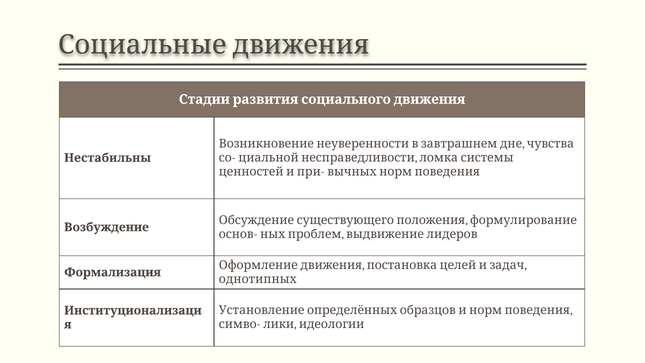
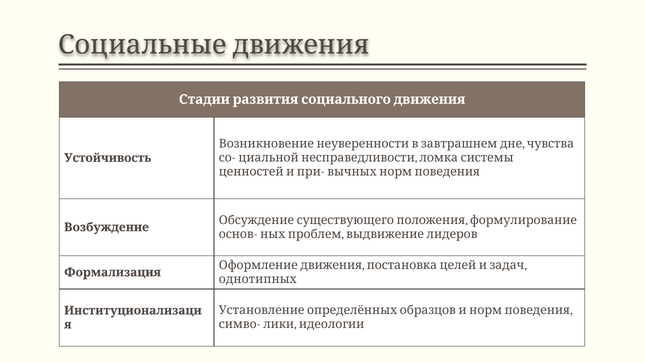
Нестабильны: Нестабильны -> Устойчивость (108, 158)
